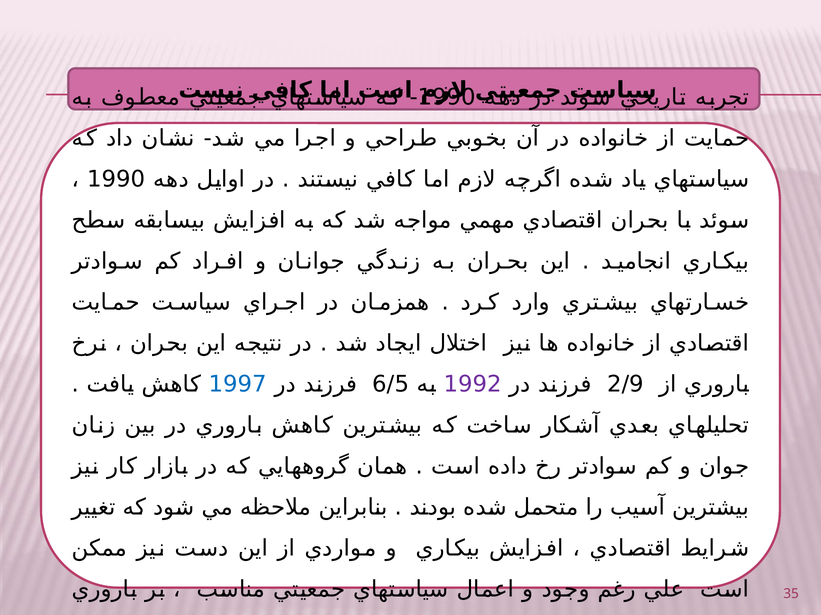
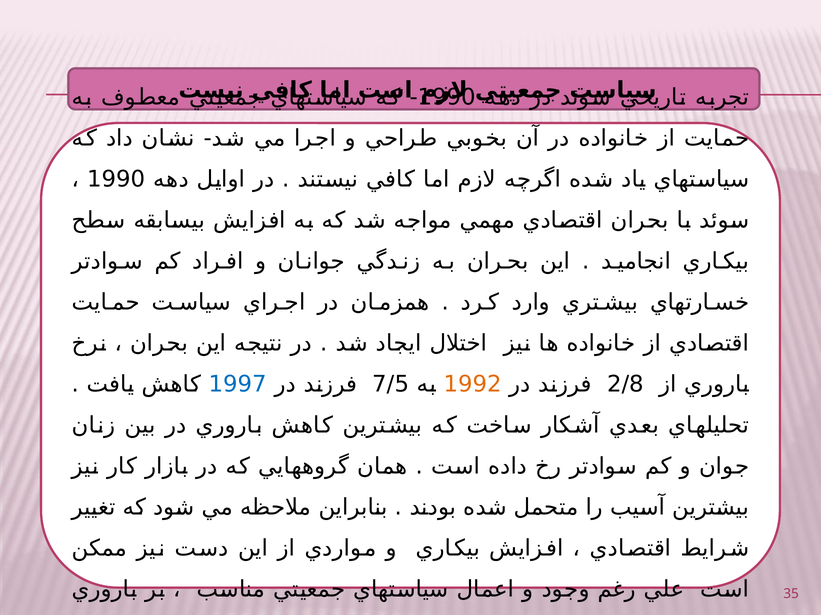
6/5: 6/5 -> 7/5 (391, 385)
1992 colour: purple -> orange (473, 385)
2/9: 2/9 -> 2/8 (626, 385)
